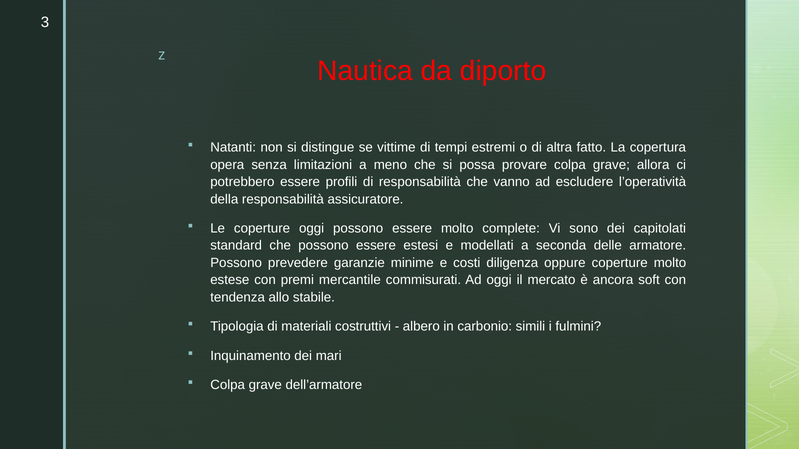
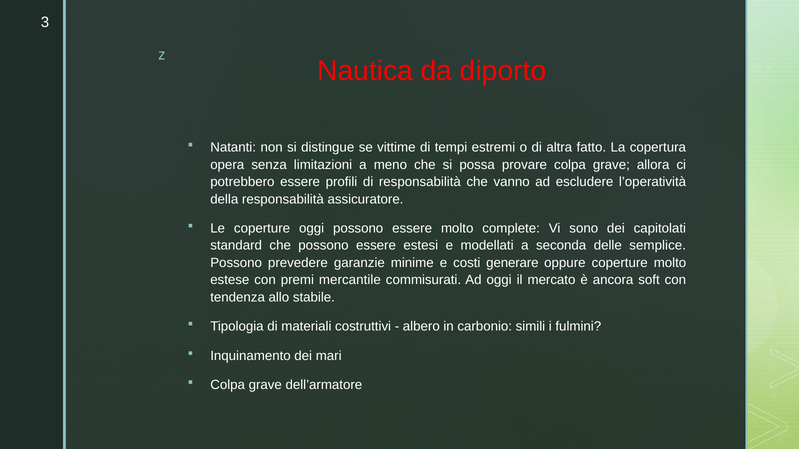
armatore: armatore -> semplice (658, 246)
diligenza: diligenza -> generare (512, 263)
